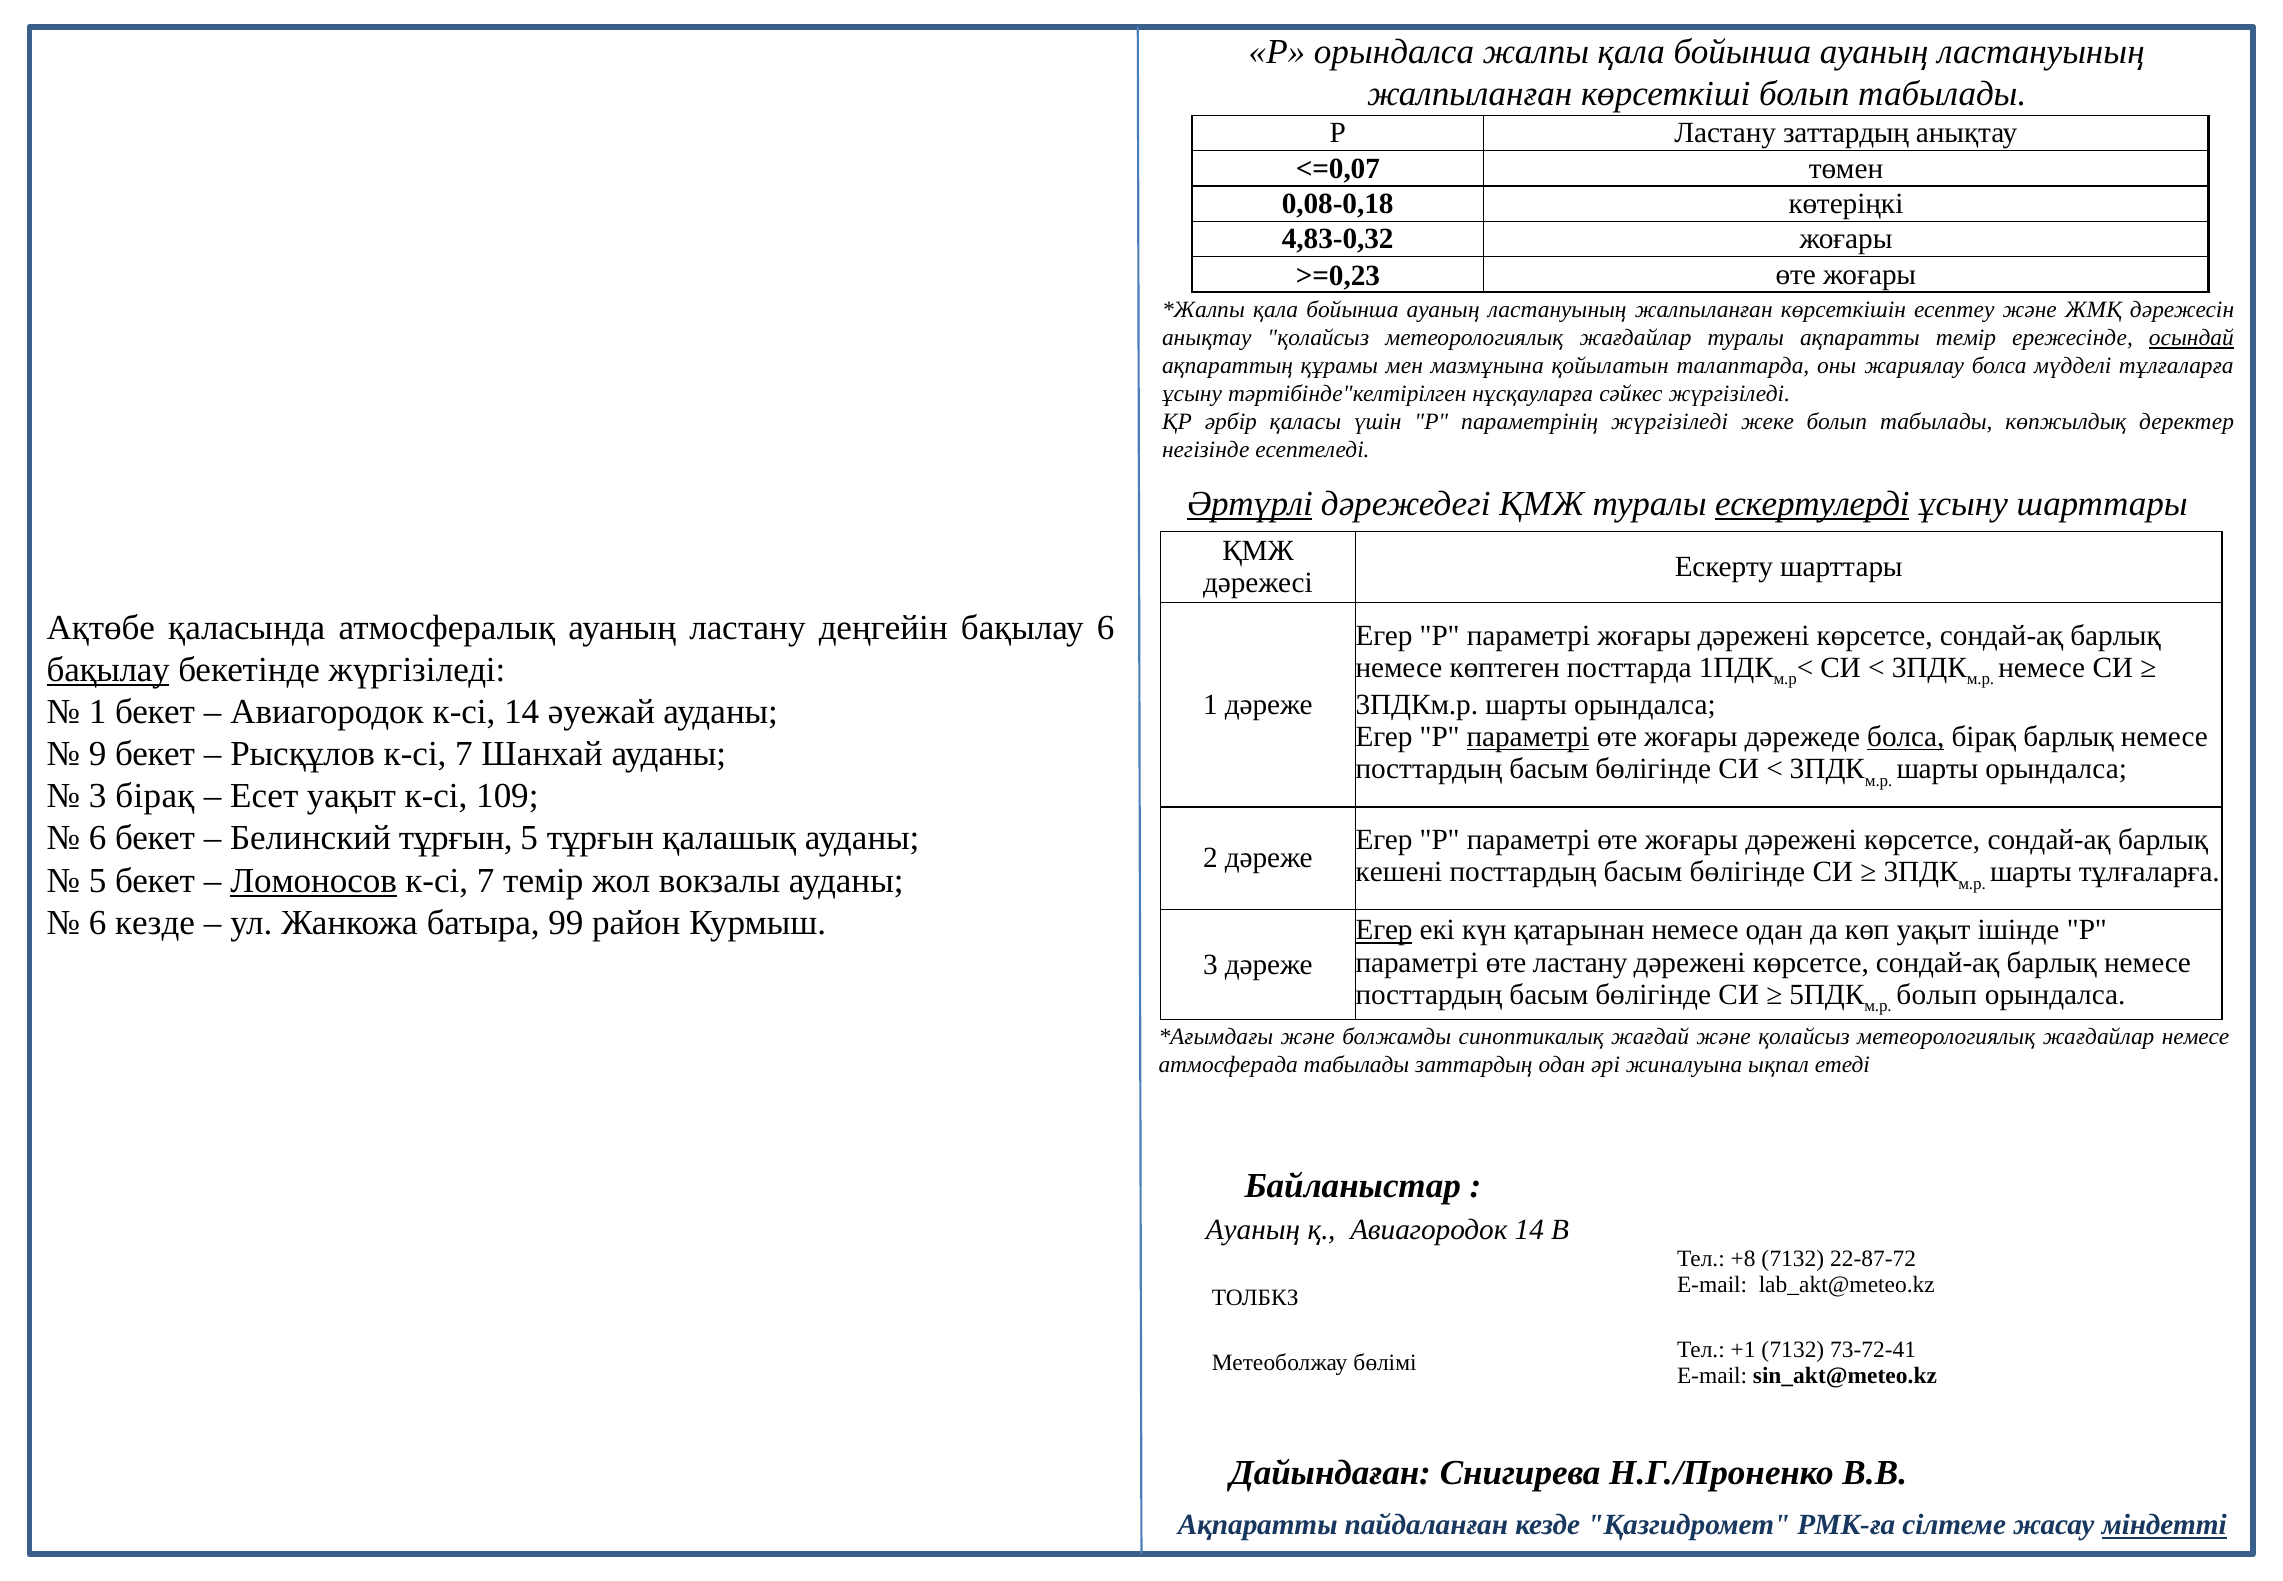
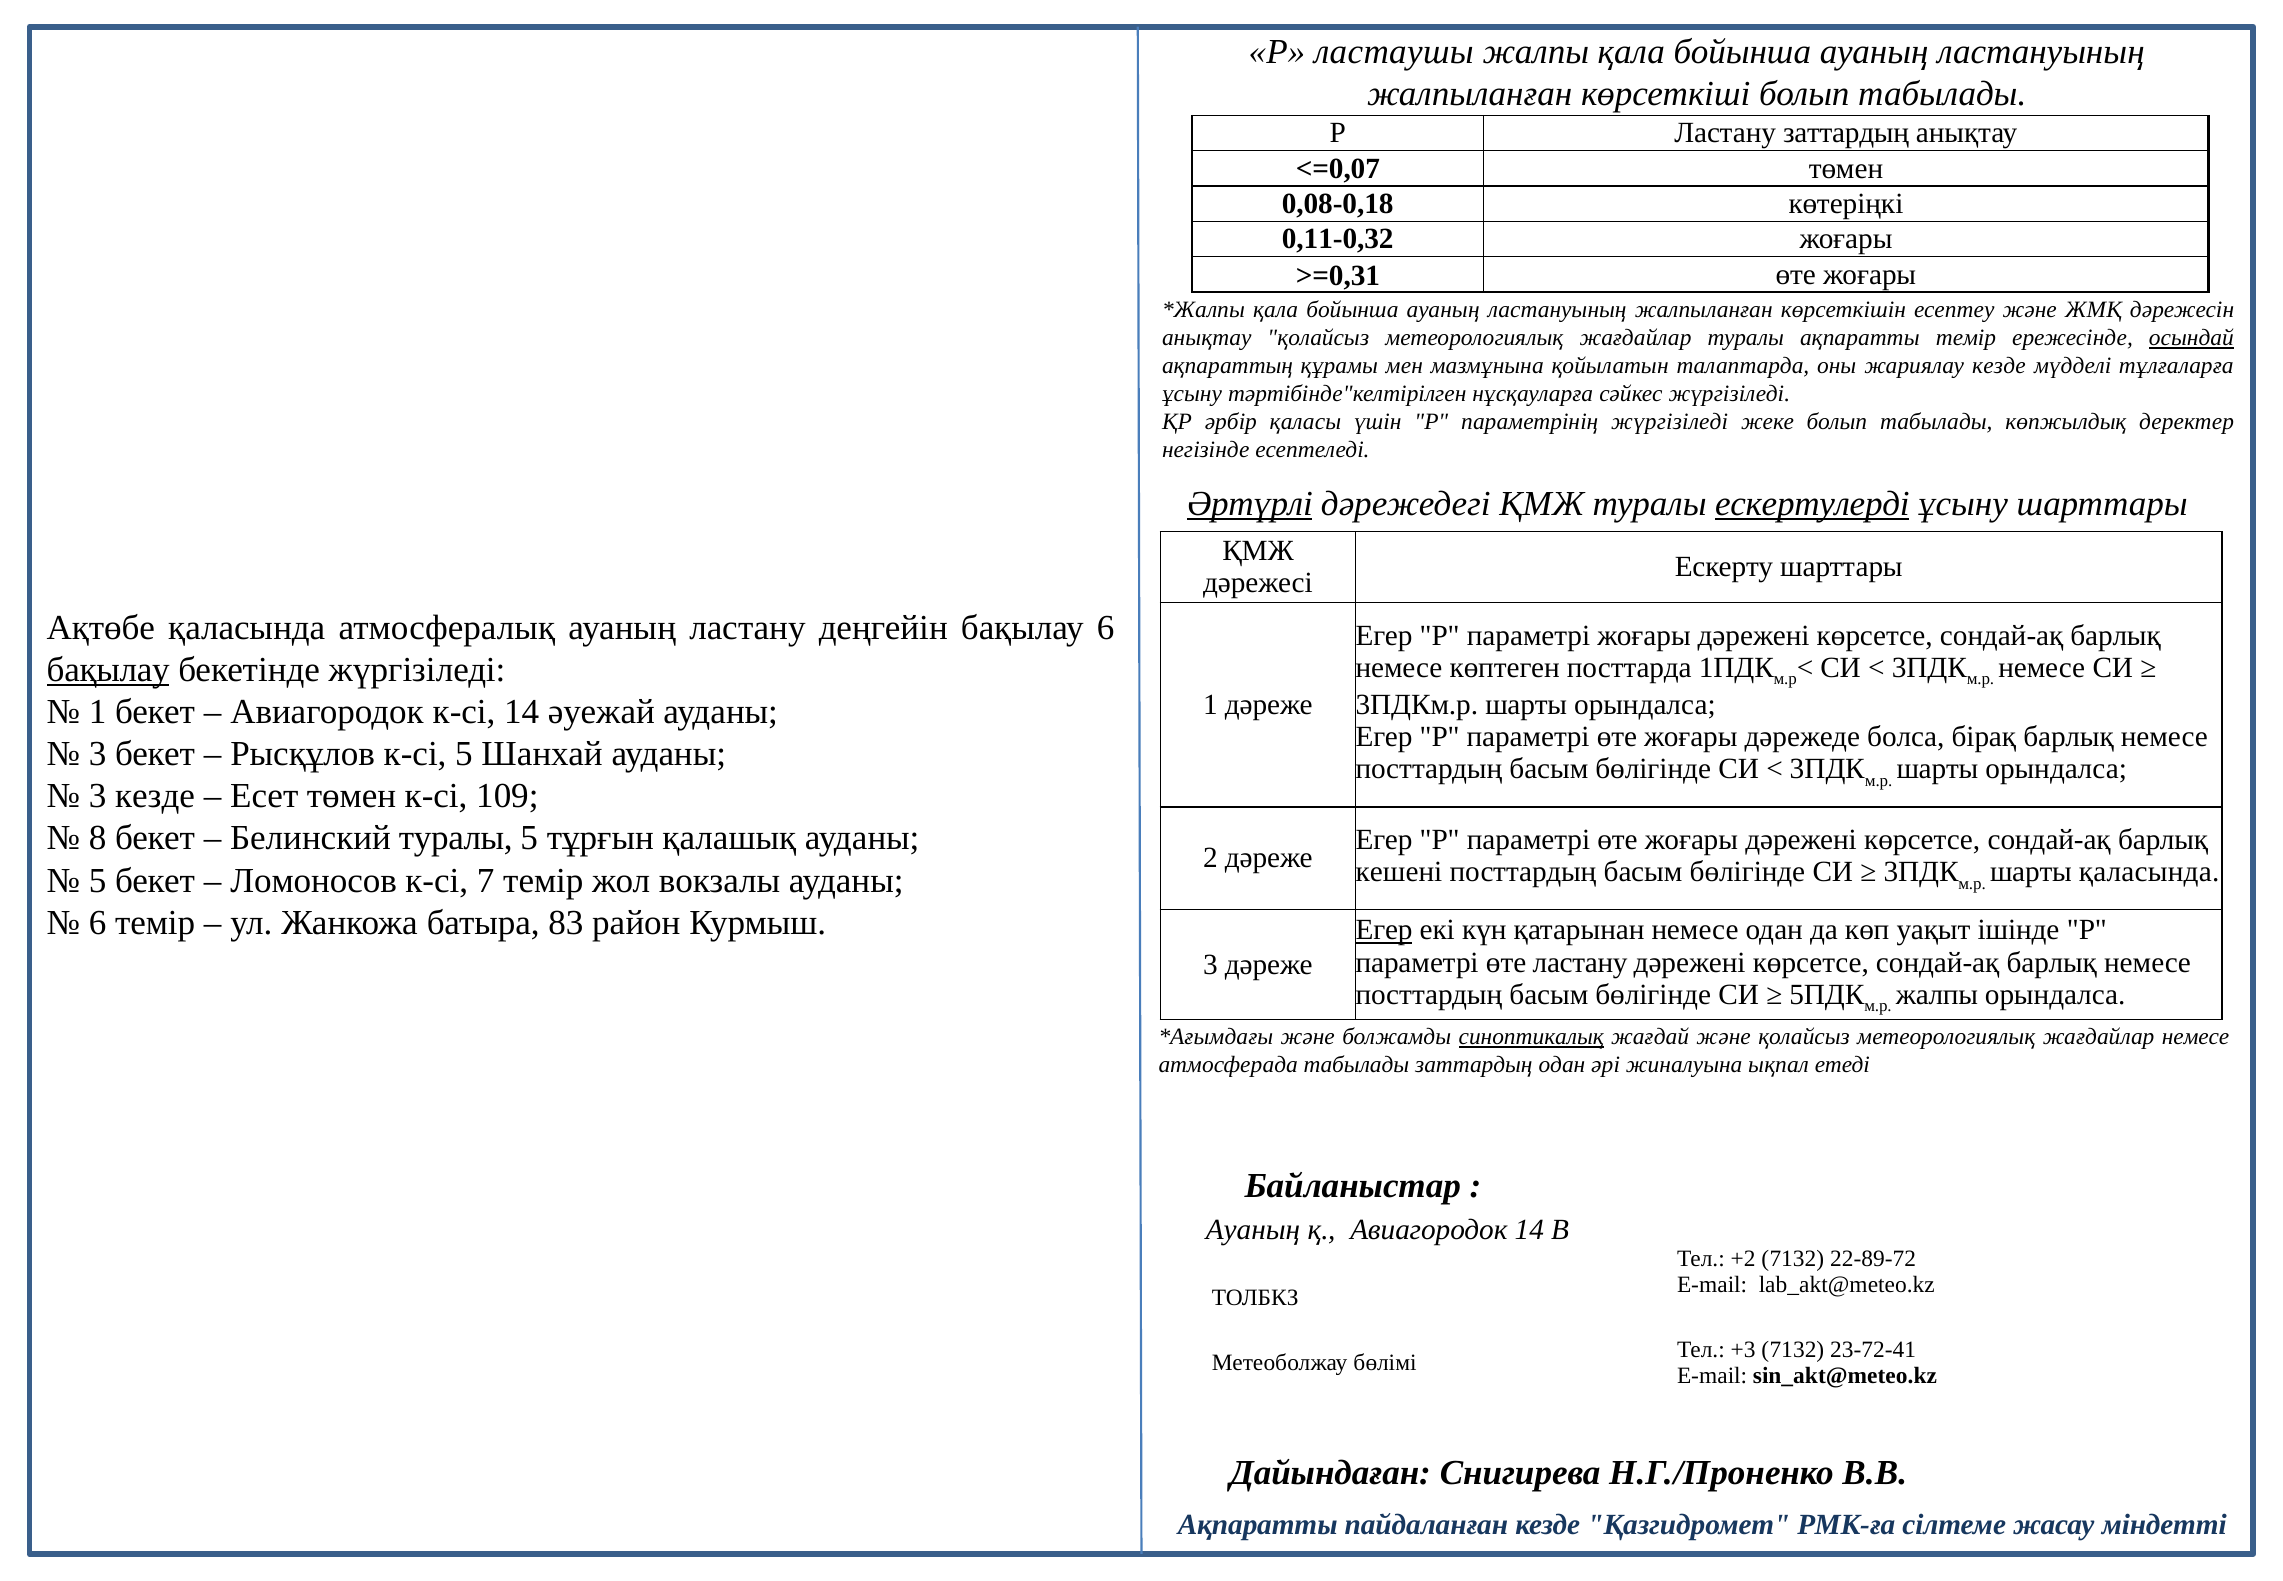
Р орындалса: орындалса -> ластаушы (1394, 52)
4,83-0,32: 4,83-0,32 -> 0,11-0,32 (1338, 239)
>=0,23: >=0,23 -> >=0,31 (1338, 276)
жариялау болса: болса -> кезде (1999, 366)
параметрі underline: present -> none (1528, 737)
болса underline: present -> none (1906, 737)
9: 9 -> 3 (98, 754)
Рысқұлов к-сі 7: 7 -> 5 (464, 754)
3 бірақ: бірақ -> кезде (155, 796)
Есет уақыт: уақыт -> төмен (351, 796)
6: 6 -> 8 (98, 838)
Белинский тұрғын: тұрғын -> туралы (456, 838)
шарты тұлғаларға: тұлғаларға -> қаласында (2149, 872)
Ломоносов underline: present -> none (314, 880)
6 кезде: кезде -> темір (155, 922)
99: 99 -> 83 (566, 922)
болып: болып -> жалпы (1937, 994)
синоптикалық underline: none -> present (1531, 1037)
+8: +8 -> +2 (1743, 1258)
22-87-72: 22-87-72 -> 22-89-72 (1873, 1258)
+1: +1 -> +3 (1743, 1350)
73-72-41: 73-72-41 -> 23-72-41 (1873, 1350)
міндетті underline: present -> none (2164, 1525)
